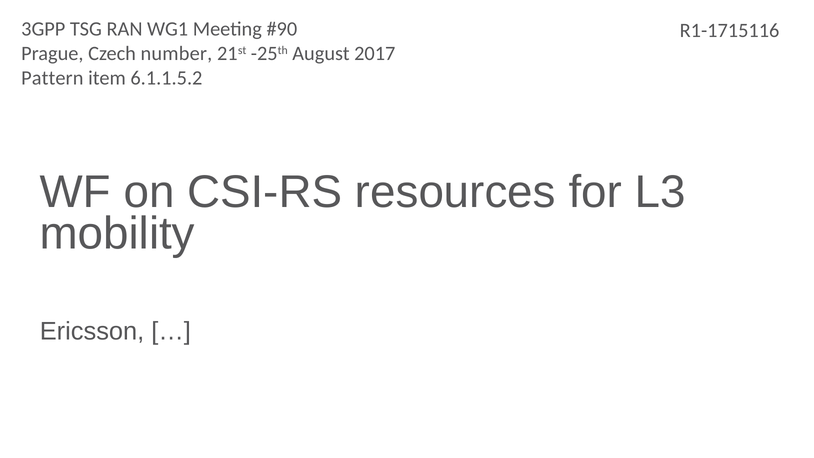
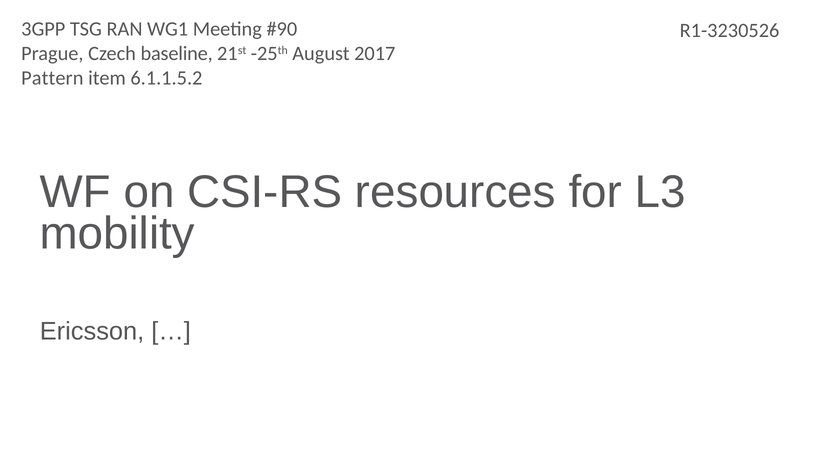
R1-1715116: R1-1715116 -> R1-3230526 (730, 30)
number: number -> baseline (177, 54)
